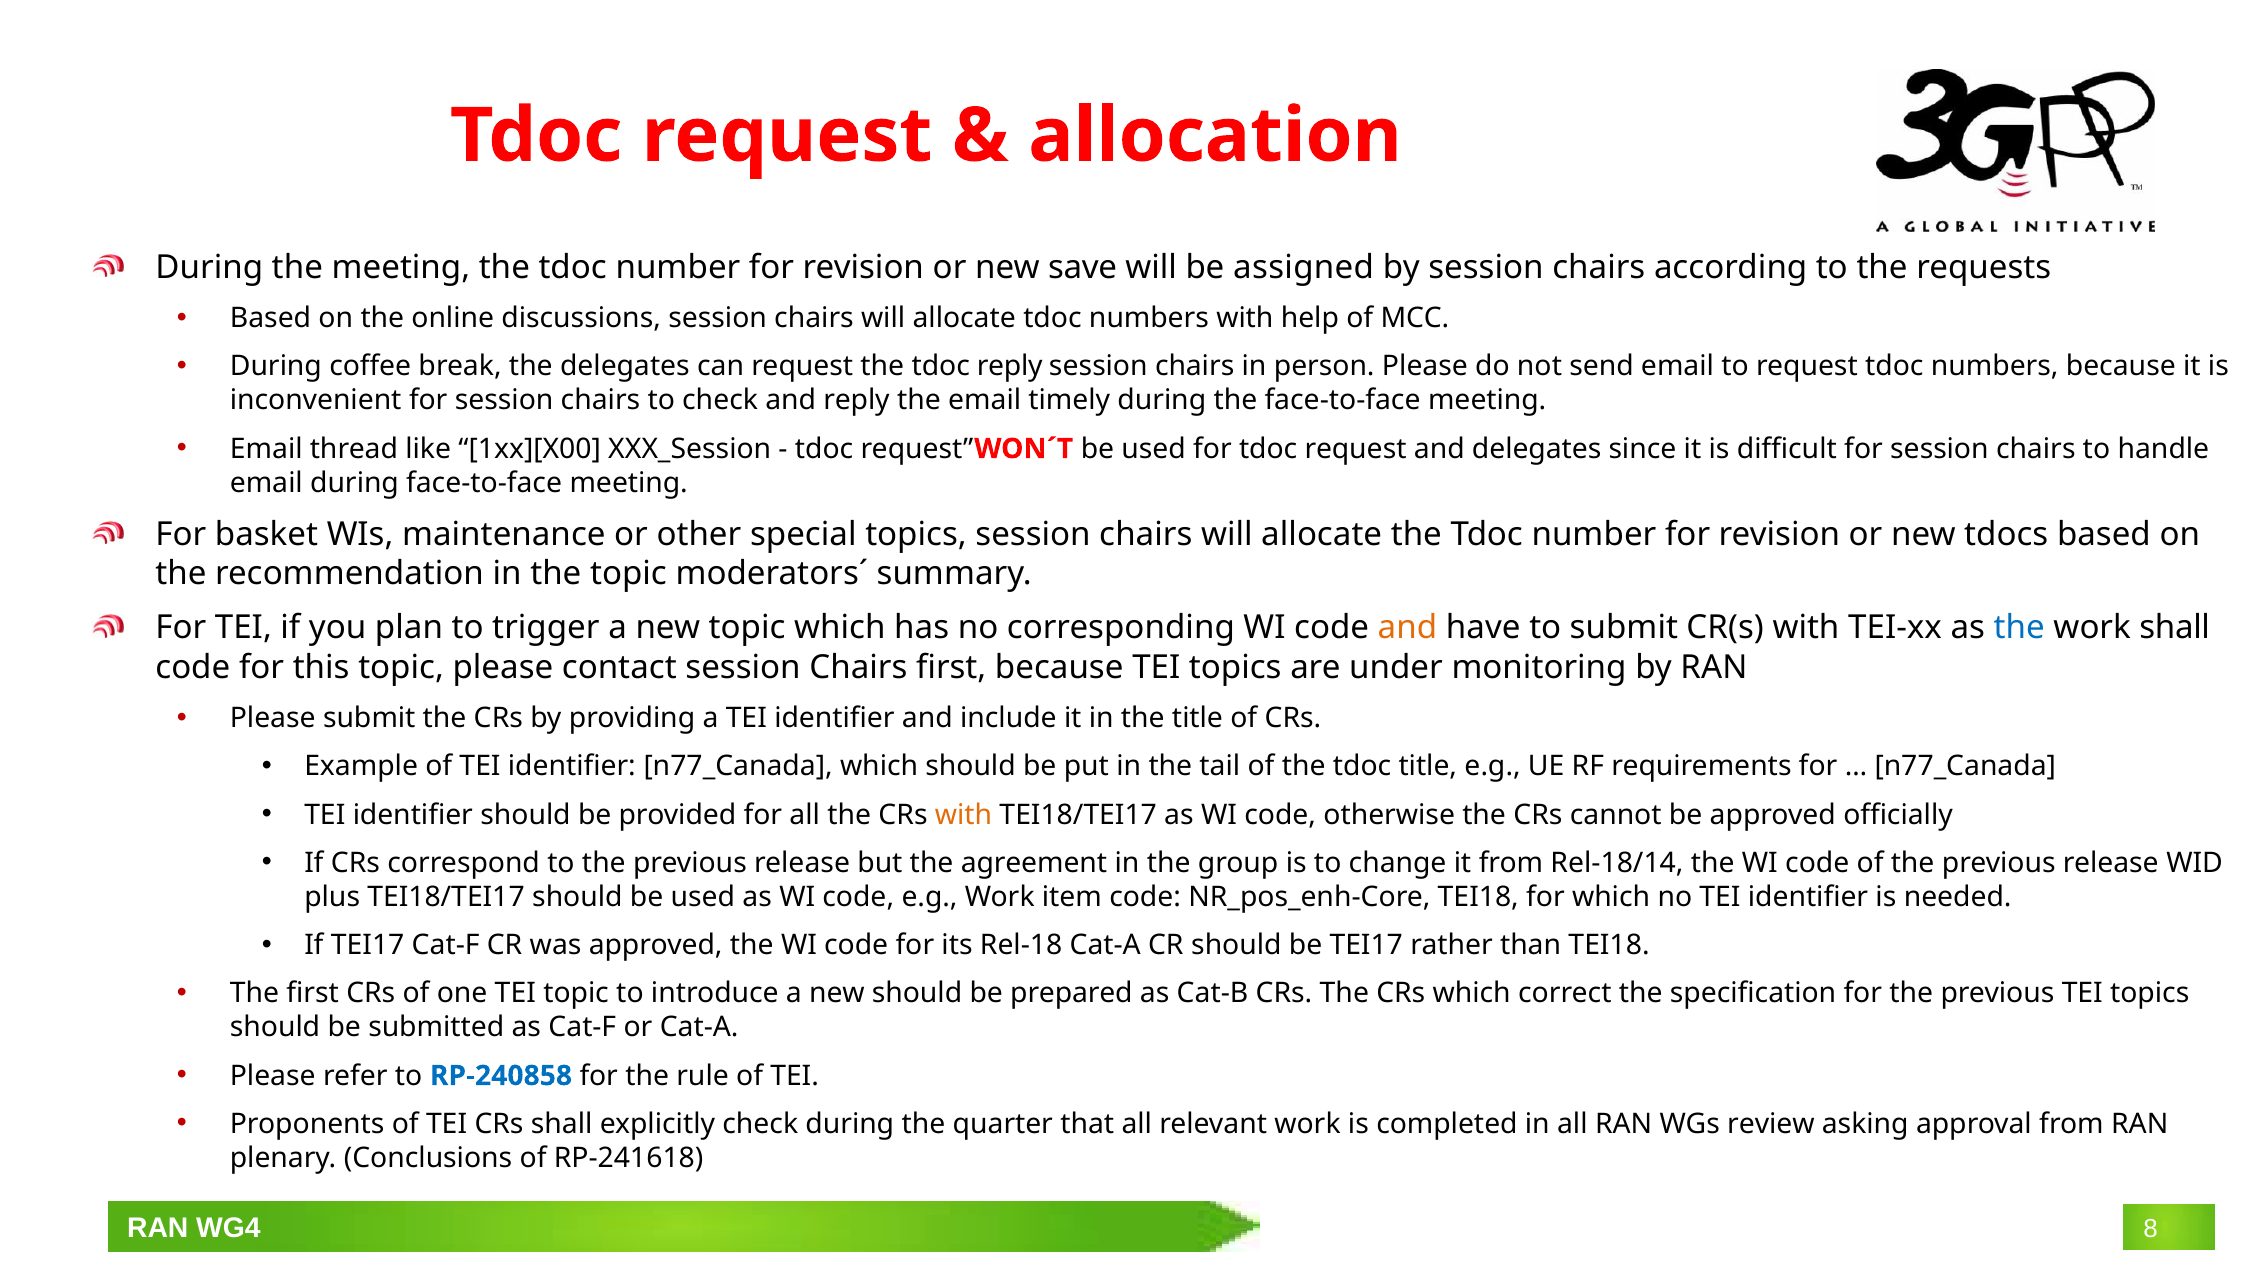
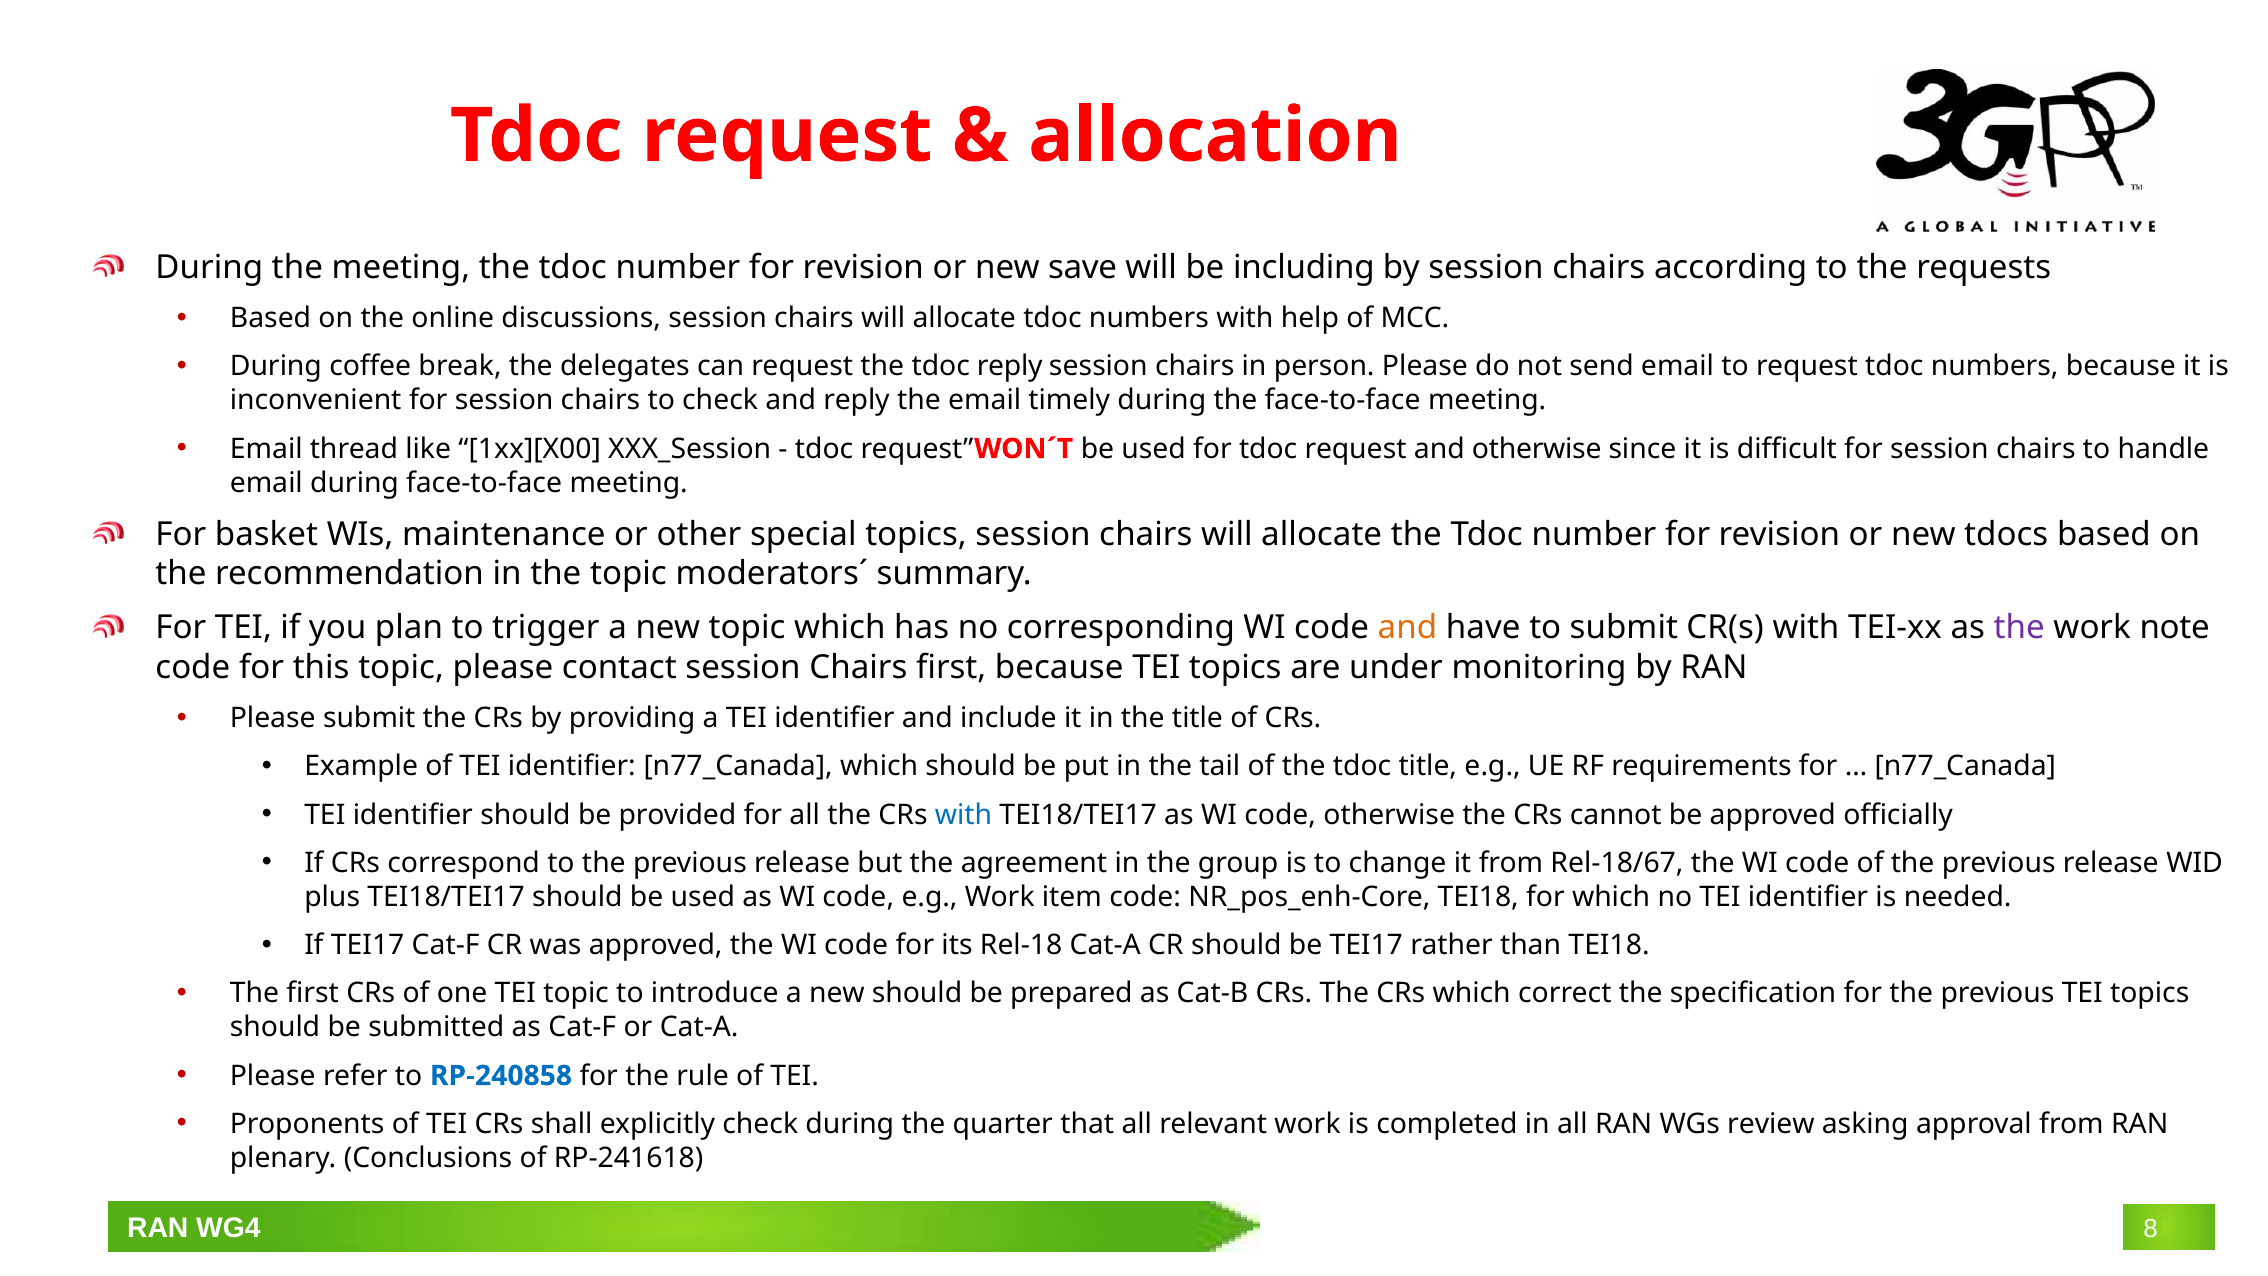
assigned: assigned -> including (1304, 268)
and delegates: delegates -> otherwise (1537, 449)
the colour: blue -> purple (2019, 628)
work shall: shall -> note (2175, 628)
with colour: orange -> blue (964, 815)
Rel-18/14: Rel-18/14 -> Rel-18/67 (1617, 863)
